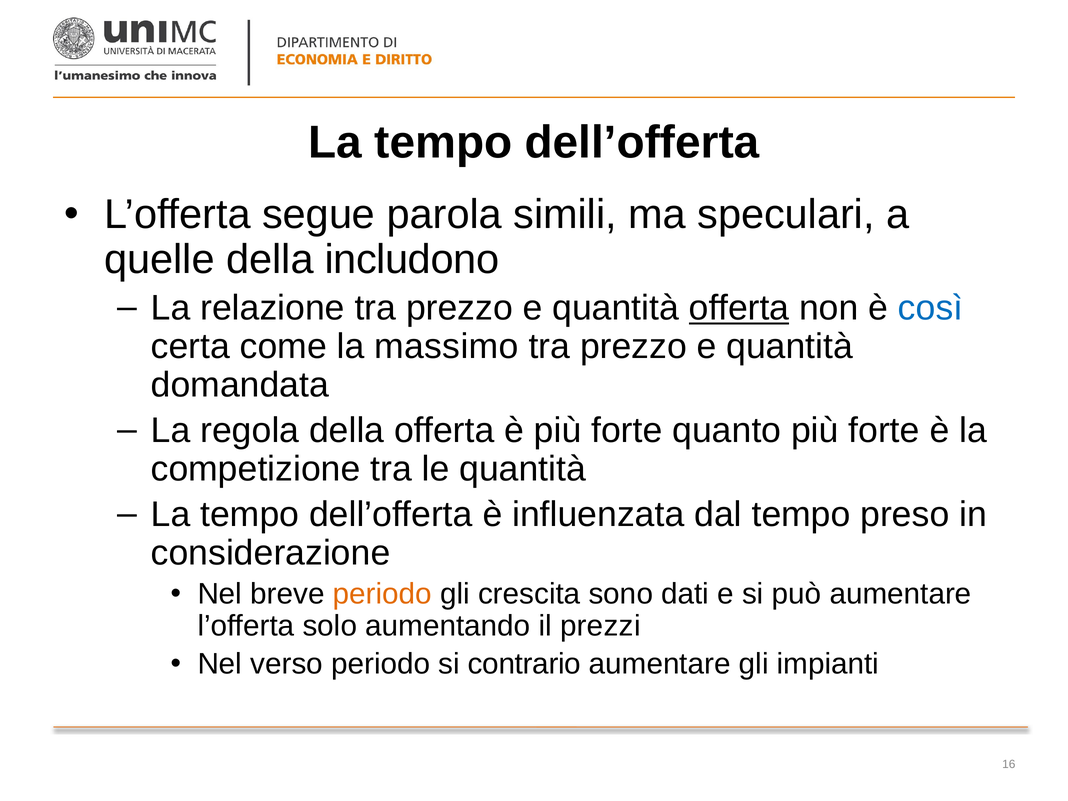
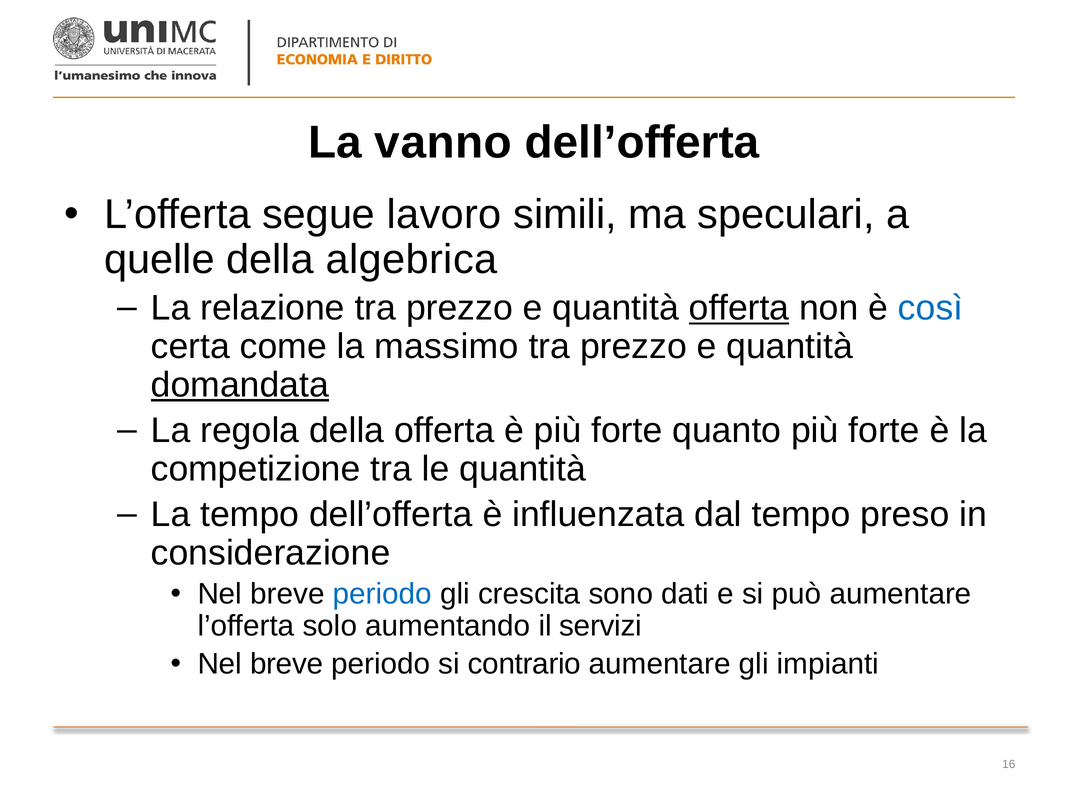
tempo: tempo -> vanno (443, 142)
parola: parola -> lavoro (444, 214)
includono: includono -> algebrica (411, 259)
domandata underline: none -> present (240, 385)
periodo colour: orange -> blue (382, 594)
prezzi: prezzi -> servizi (601, 626)
verso: verso -> breve (287, 664)
